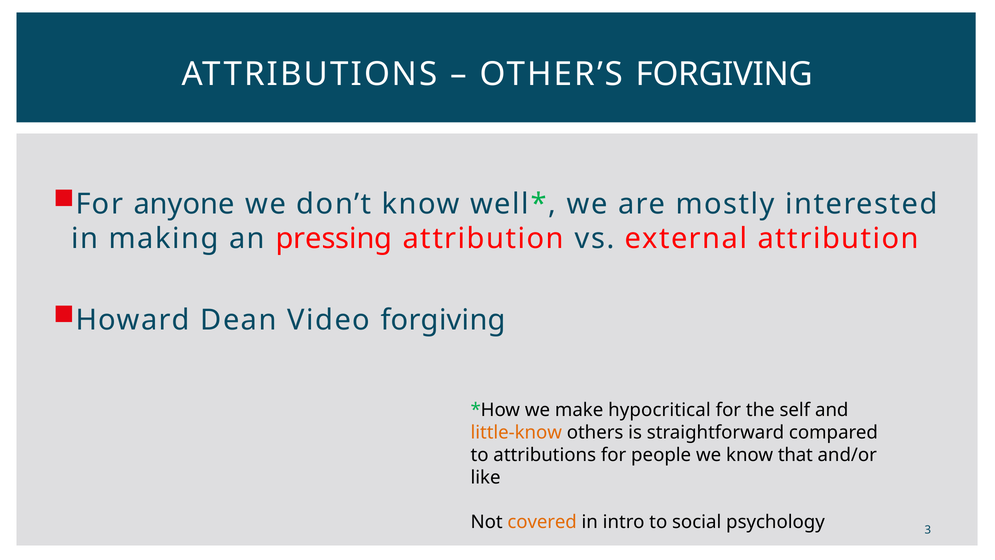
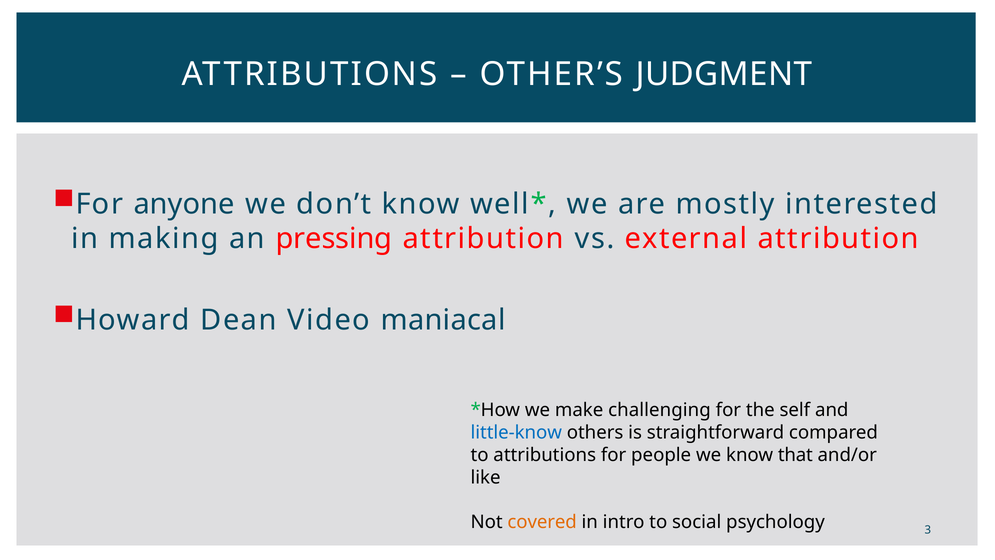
OTHER’S FORGIVING: FORGIVING -> JUDGMENT (724, 74)
Video forgiving: forgiving -> maniacal (443, 320)
hypocritical: hypocritical -> challenging (659, 410)
little-know colour: orange -> blue (516, 432)
